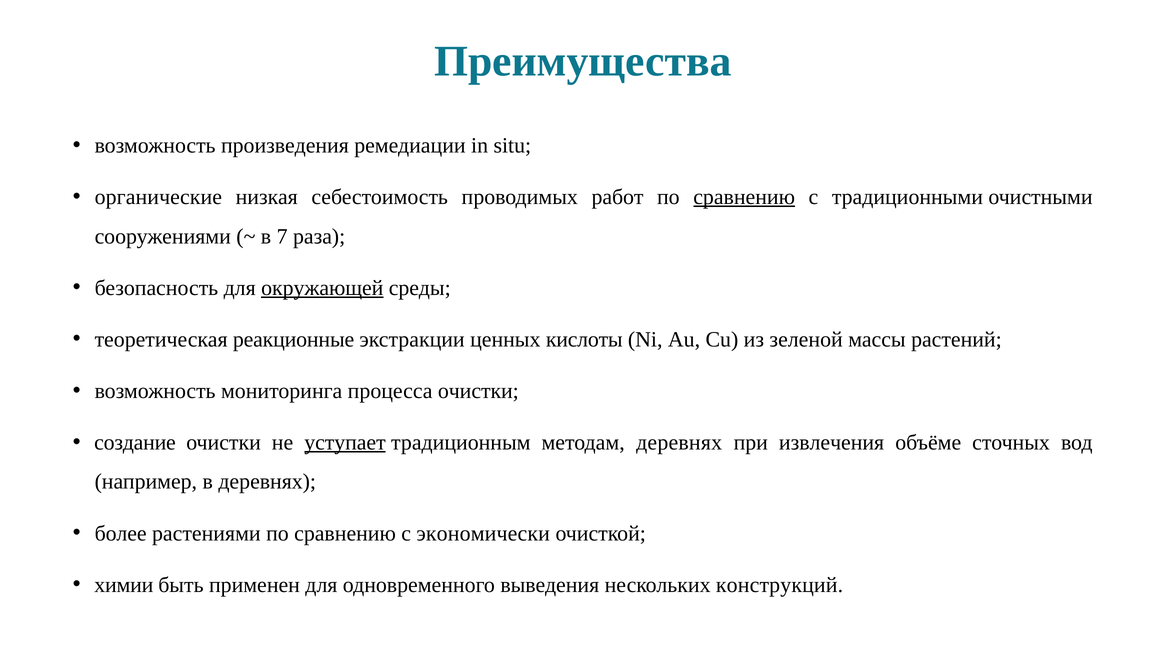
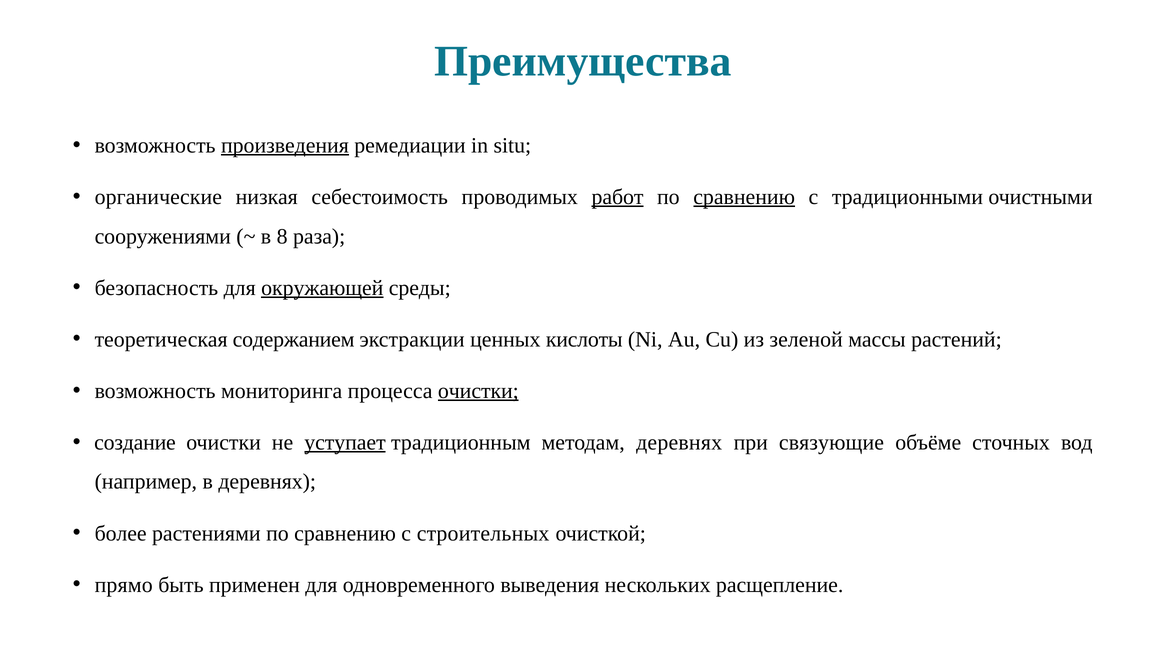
произведения underline: none -> present (285, 145)
работ underline: none -> present (618, 197)
7: 7 -> 8 (282, 236)
реакционные: реакционные -> содержанием (294, 339)
очистки underline: none -> present (478, 391)
извлечения: извлечения -> связующие (832, 442)
экономически: экономически -> строительных (483, 533)
химии: химии -> прямо (124, 585)
конструкций: конструкций -> расщепление (780, 585)
